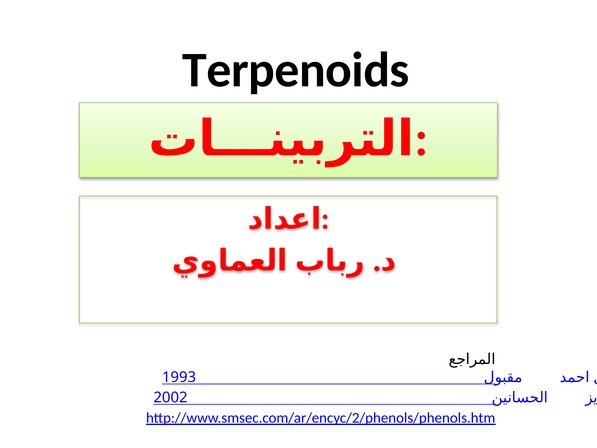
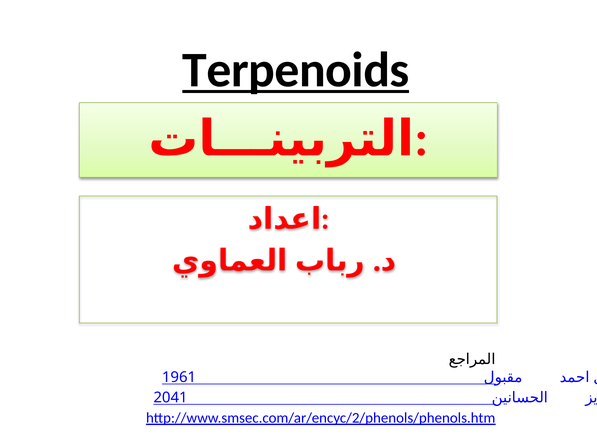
Terpenoids underline: none -> present (296, 70)
1993: 1993 -> 1961 (179, 377)
2002: 2002 -> 2041 (171, 397)
